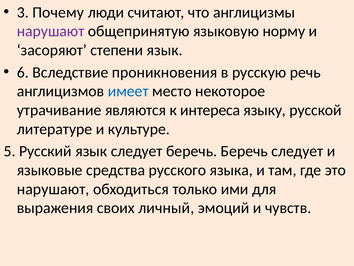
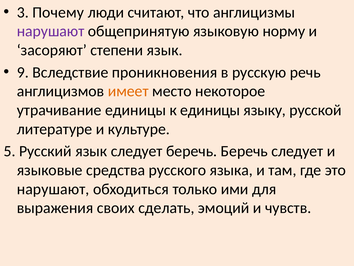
6: 6 -> 9 (23, 72)
имеет colour: blue -> orange (128, 91)
утрачивание являются: являются -> единицы (136, 110)
к интереса: интереса -> единицы (210, 110)
личный: личный -> сделать (166, 208)
